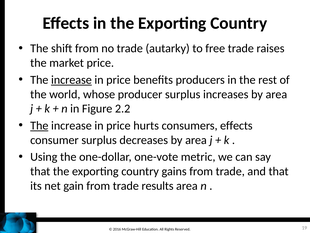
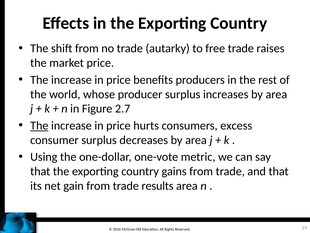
increase underline: present -> none (71, 80)
2.2: 2.2 -> 2.7 (123, 109)
consumers effects: effects -> excess (236, 125)
